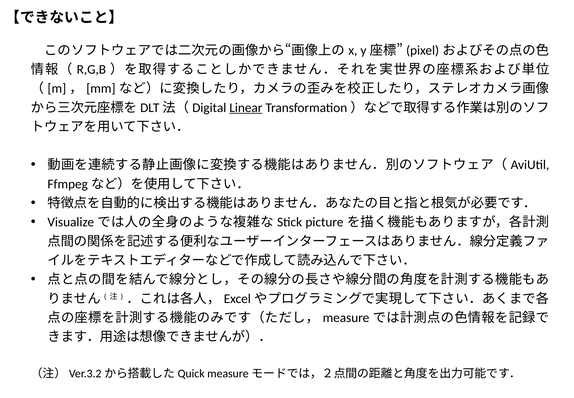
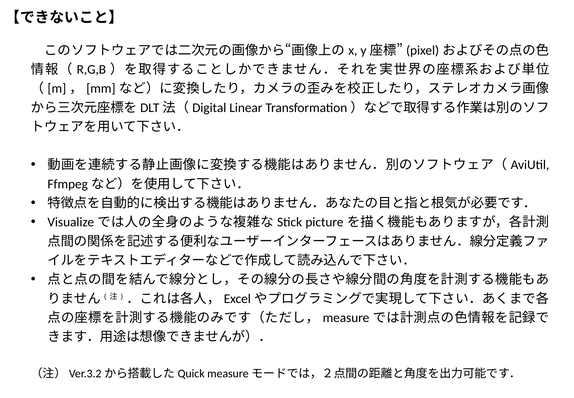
Linear underline: present -> none (246, 108)
